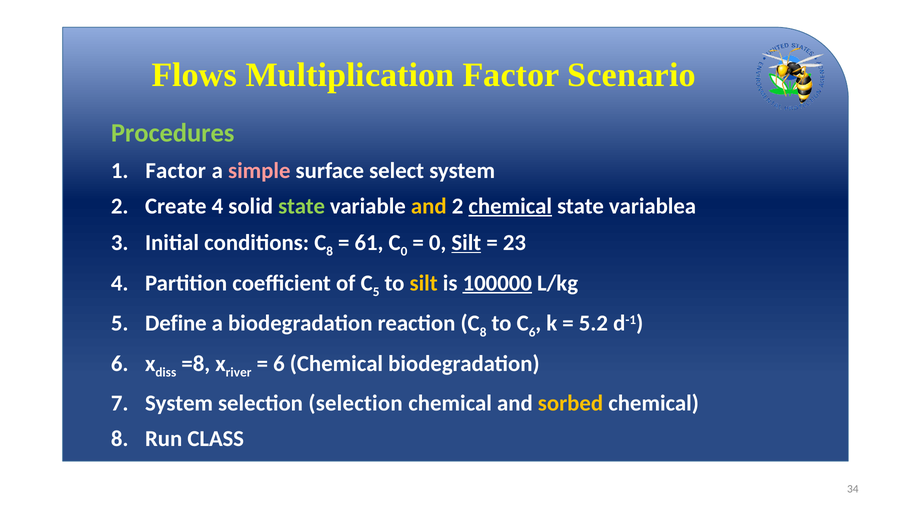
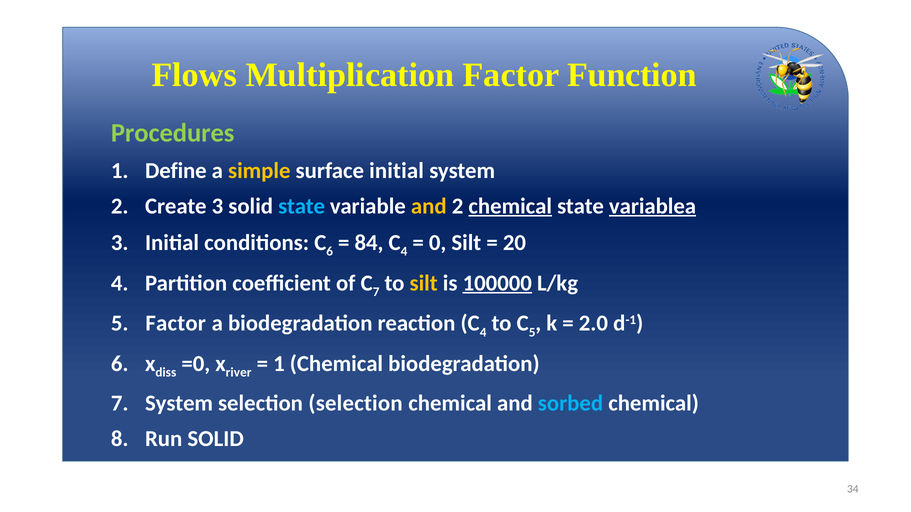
Scenario: Scenario -> Function (632, 75)
1 Factor: Factor -> Define (176, 171)
simple colour: pink -> yellow (259, 171)
surface select: select -> initial (397, 171)
Create 4: 4 -> 3 (217, 206)
state colour: light green -> light blue (302, 206)
variablea underline: none -> present (653, 206)
8: 8 -> 6 (330, 252)
61: 61 -> 84 (369, 243)
0: 0 -> 4 (404, 252)
Silt underline: present -> none (466, 243)
23: 23 -> 20 (514, 243)
5: 5 -> 7 (376, 292)
Define: Define -> Factor (176, 324)
8: 8 -> 4 (483, 333)
6: 6 -> 5 (532, 333)
5.2: 5.2 -> 2.0 (593, 324)
=8: =8 -> =0 (196, 364)
6: 6 -> 1 (279, 364)
sorbed colour: yellow -> light blue (570, 403)
Run CLASS: CLASS -> SOLID (216, 439)
